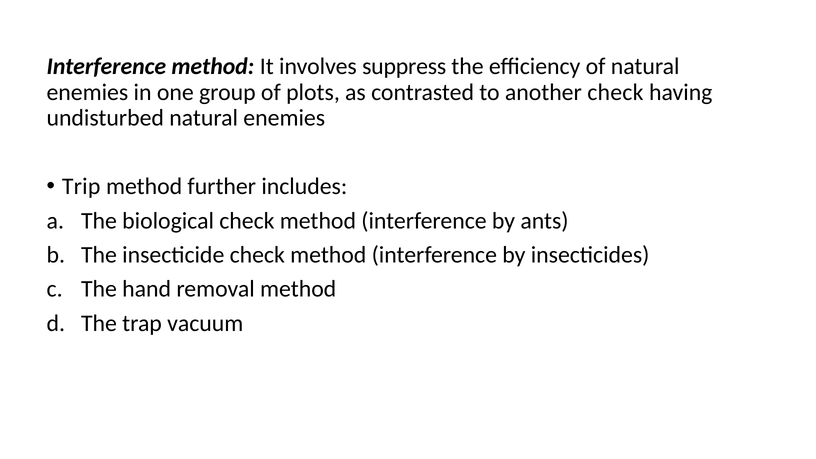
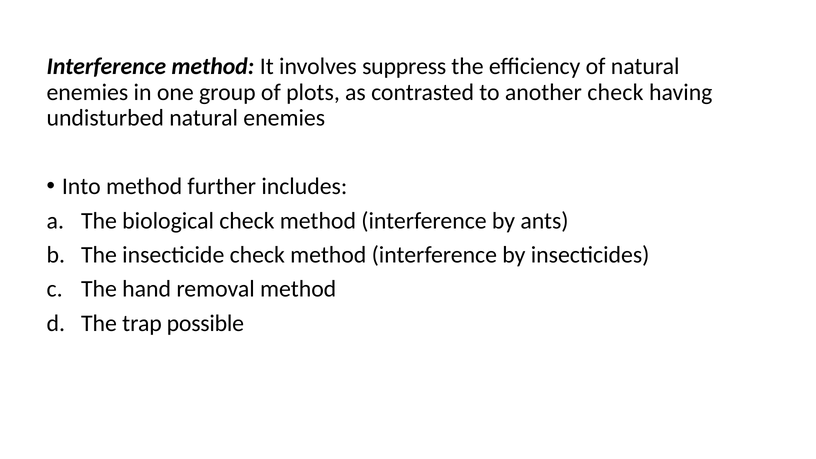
Trip: Trip -> Into (81, 186)
vacuum: vacuum -> possible (205, 323)
